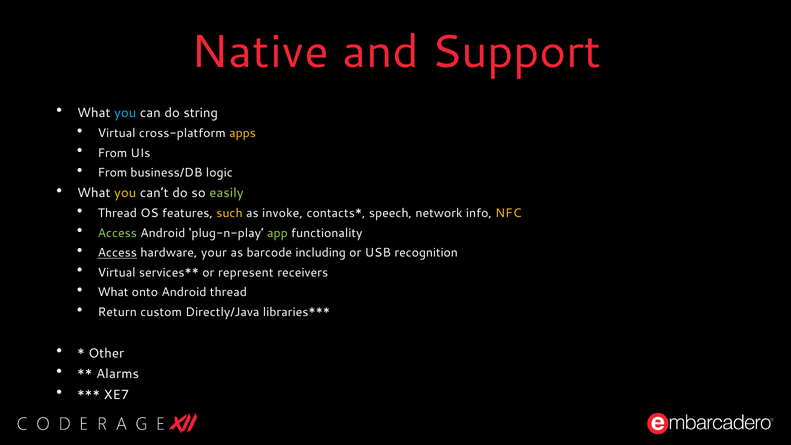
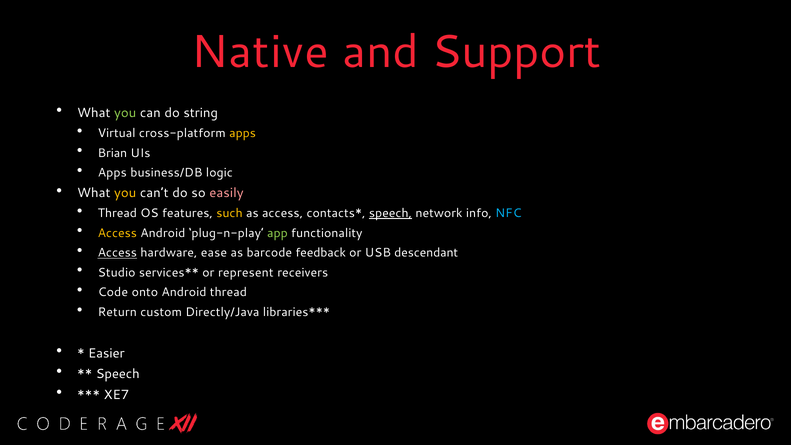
you colour: light blue -> light green (125, 113)
From: From -> Brian (112, 153)
From: From -> Apps (112, 173)
easily colour: light green -> pink (226, 193)
as invoke: invoke -> access (283, 213)
speech underline: none -> present (390, 213)
NFC colour: yellow -> light blue (508, 213)
Access colour: light green -> yellow (117, 233)
your: your -> ease (214, 253)
including: including -> feedback (321, 253)
recognition: recognition -> descendant (426, 253)
Virtual: Virtual -> Studio (117, 273)
What: What -> Code (113, 292)
Other: Other -> Easier (106, 353)
Alarms: Alarms -> Speech (118, 374)
